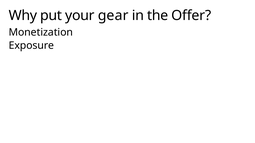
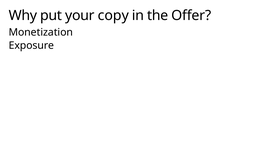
gear: gear -> copy (113, 15)
